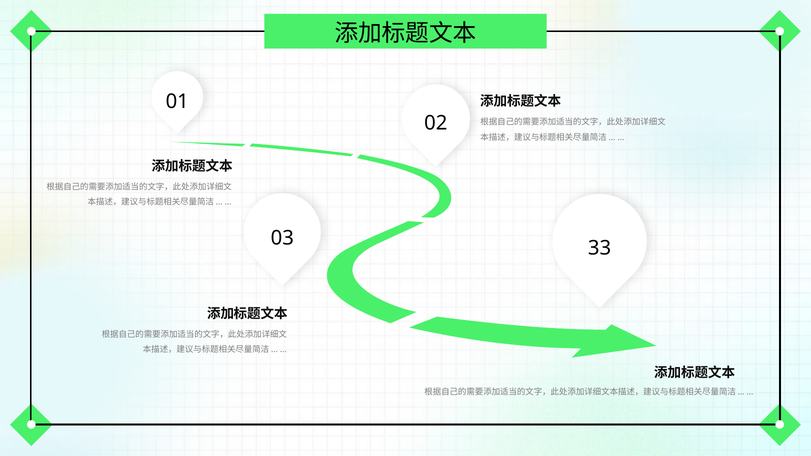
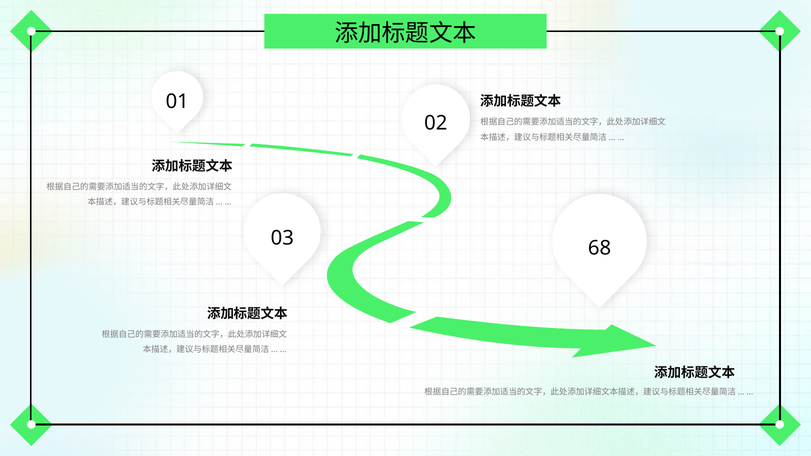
33: 33 -> 68 (600, 248)
